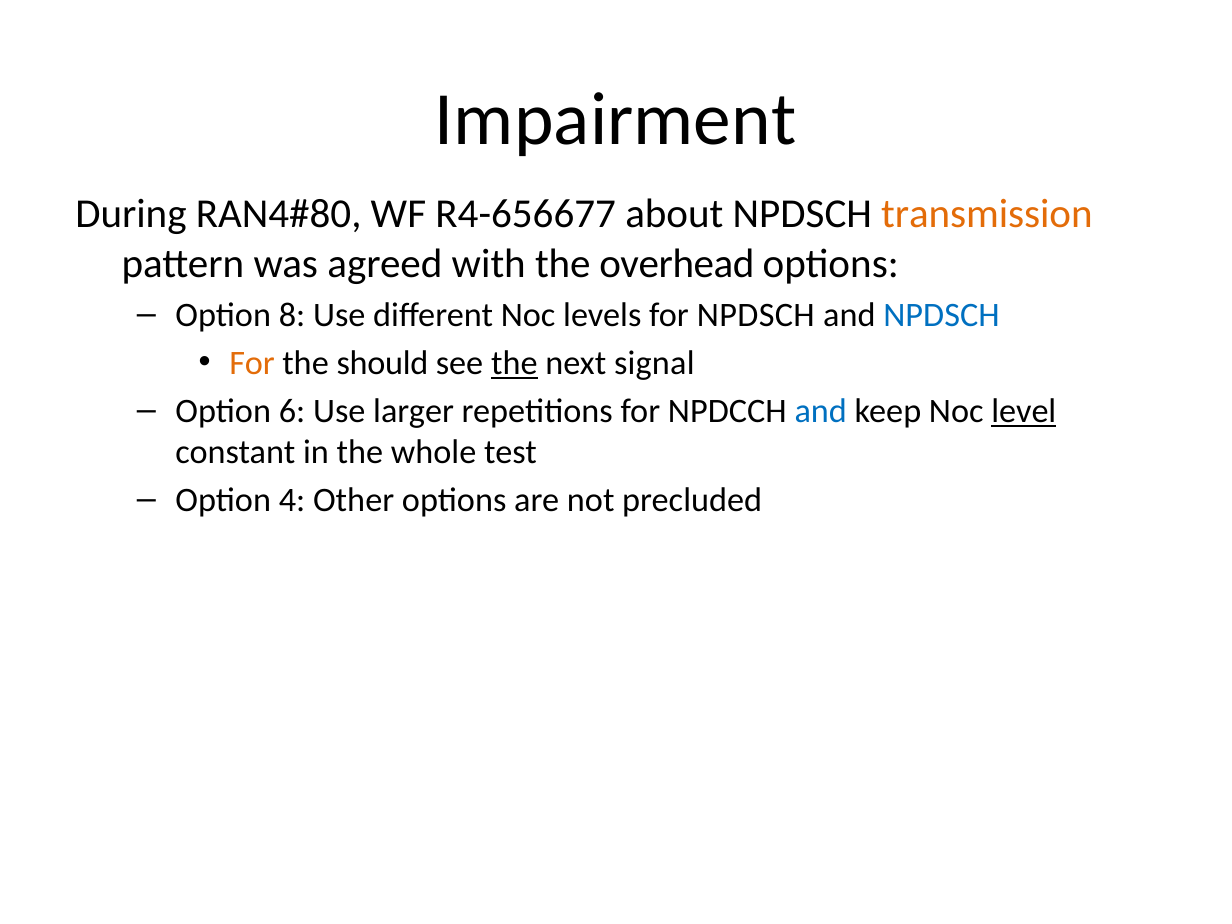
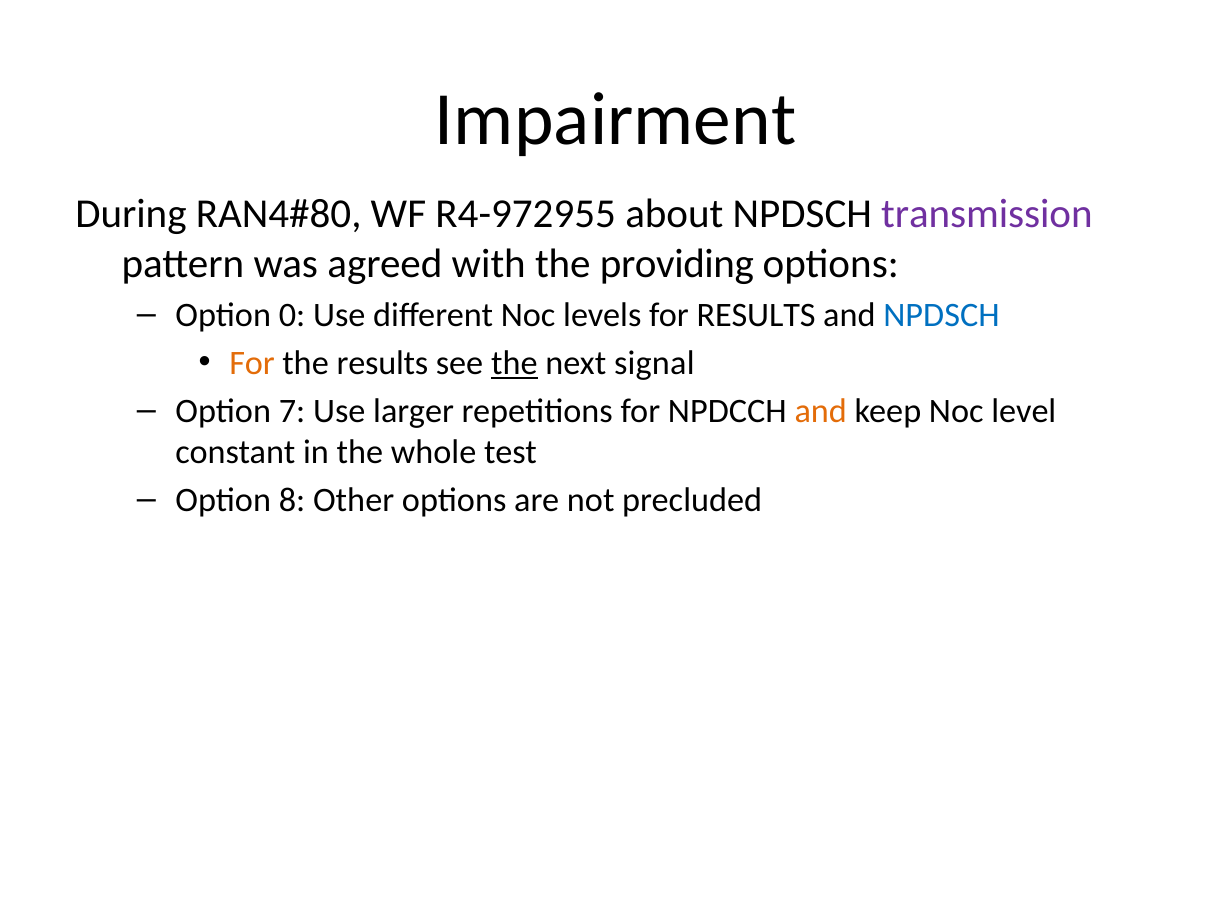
R4-656677: R4-656677 -> R4-972955 (526, 214)
transmission colour: orange -> purple (987, 214)
overhead: overhead -> providing (677, 264)
8: 8 -> 0 (292, 315)
for NPDSCH: NPDSCH -> RESULTS (756, 315)
the should: should -> results (382, 363)
6: 6 -> 7 (292, 411)
and colour: blue -> orange (821, 411)
level underline: present -> none (1024, 411)
4: 4 -> 8 (292, 500)
